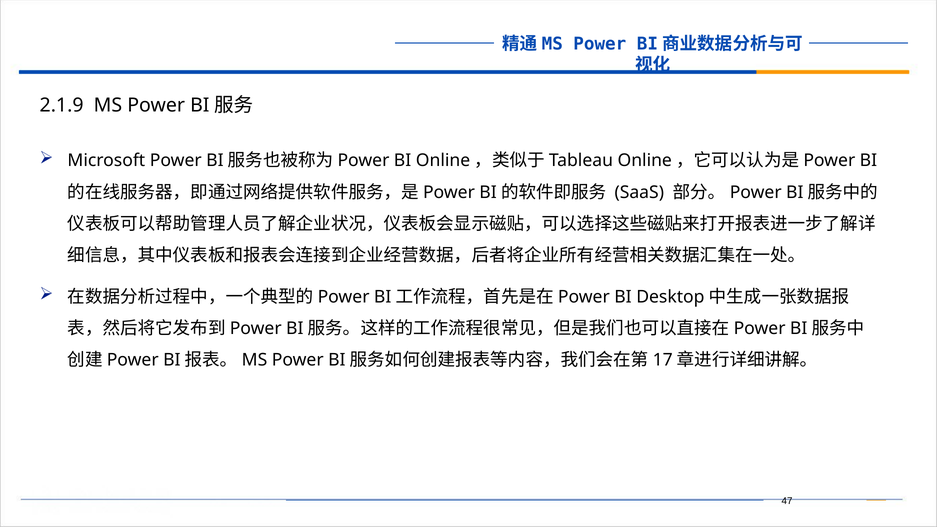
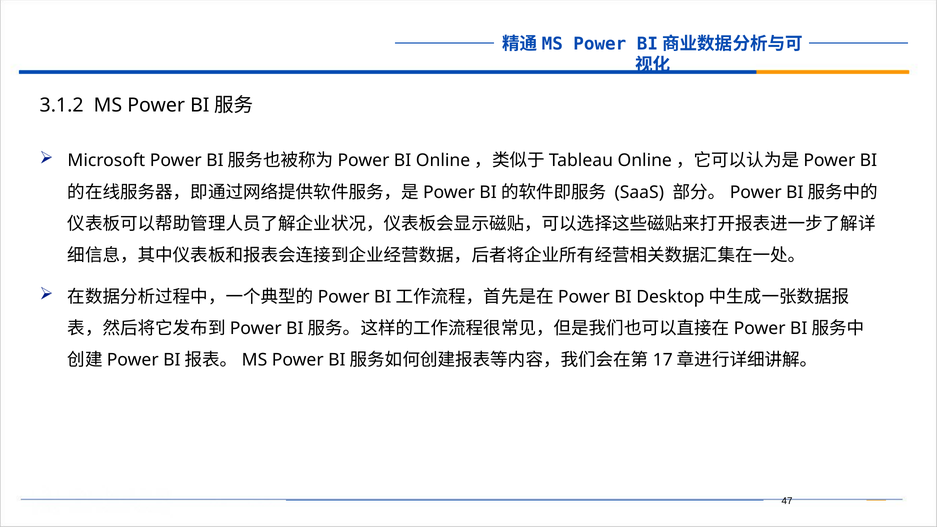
2.1.9: 2.1.9 -> 3.1.2 (62, 105)
